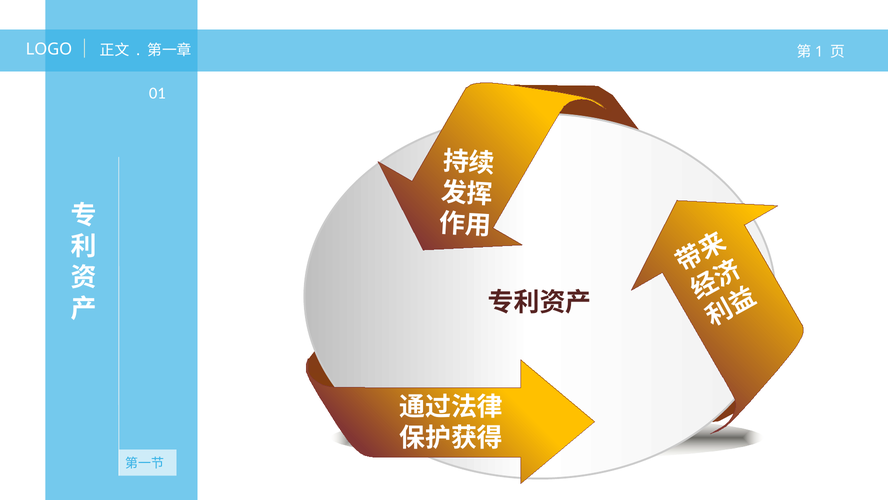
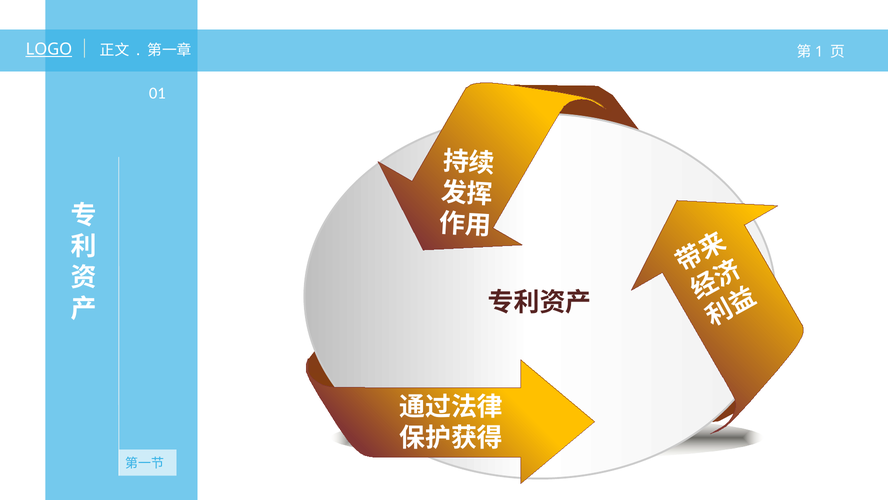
LOGO underline: none -> present (49, 49)
